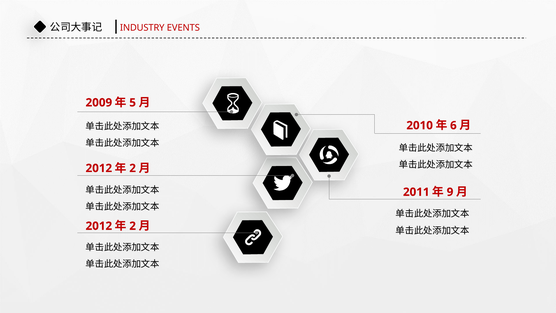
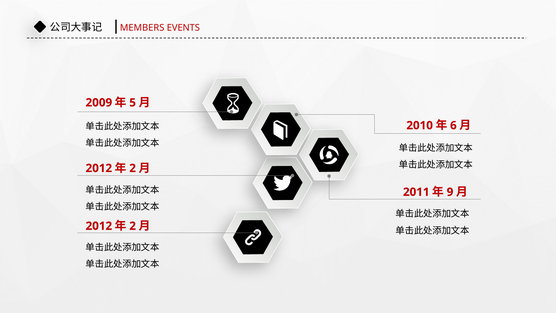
INDUSTRY: INDUSTRY -> MEMBERS (142, 28)
